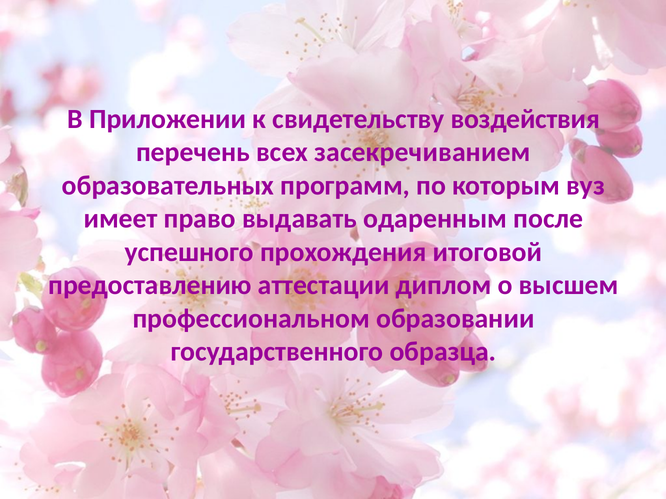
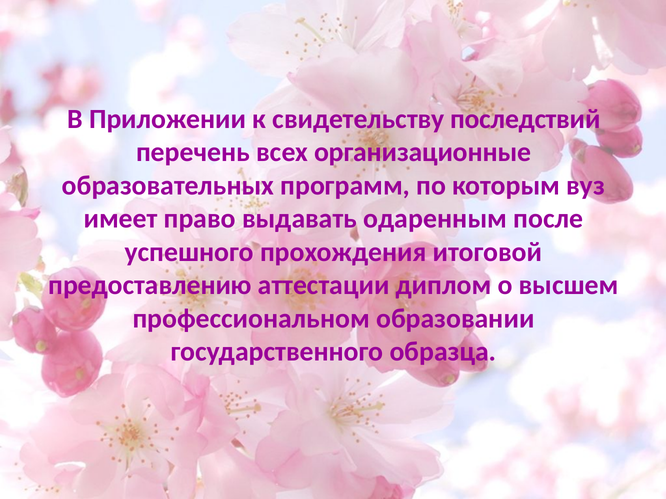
воздействия: воздействия -> последствий (525, 119)
засекречиванием: засекречиванием -> организационные (423, 152)
